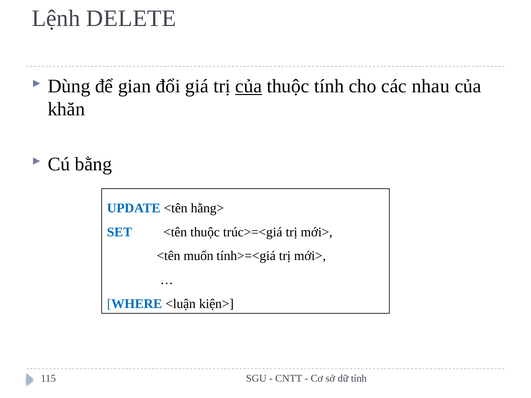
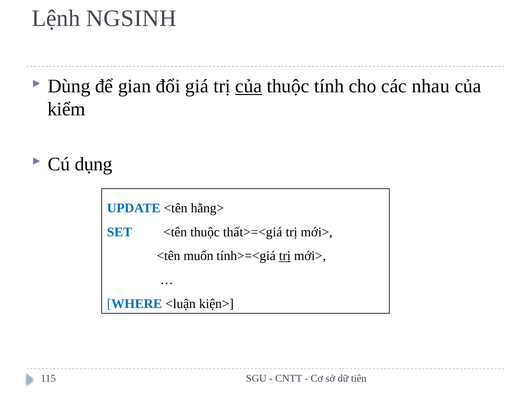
DELETE: DELETE -> NGSINH (131, 18)
khăn: khăn -> kiểm (66, 109)
bằng: bằng -> dụng (94, 164)
trúc>=<giá: trúc>=<giá -> thất>=<giá (253, 232)
trị underline: none -> present (285, 256)
dữ tính: tính -> tiên (359, 379)
